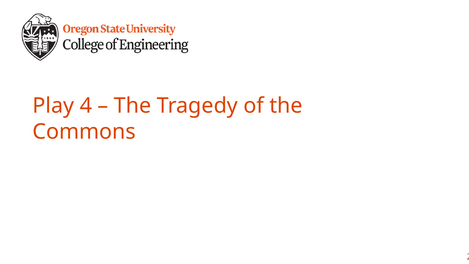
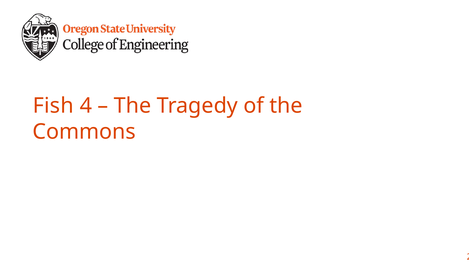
Play: Play -> Fish (53, 106)
